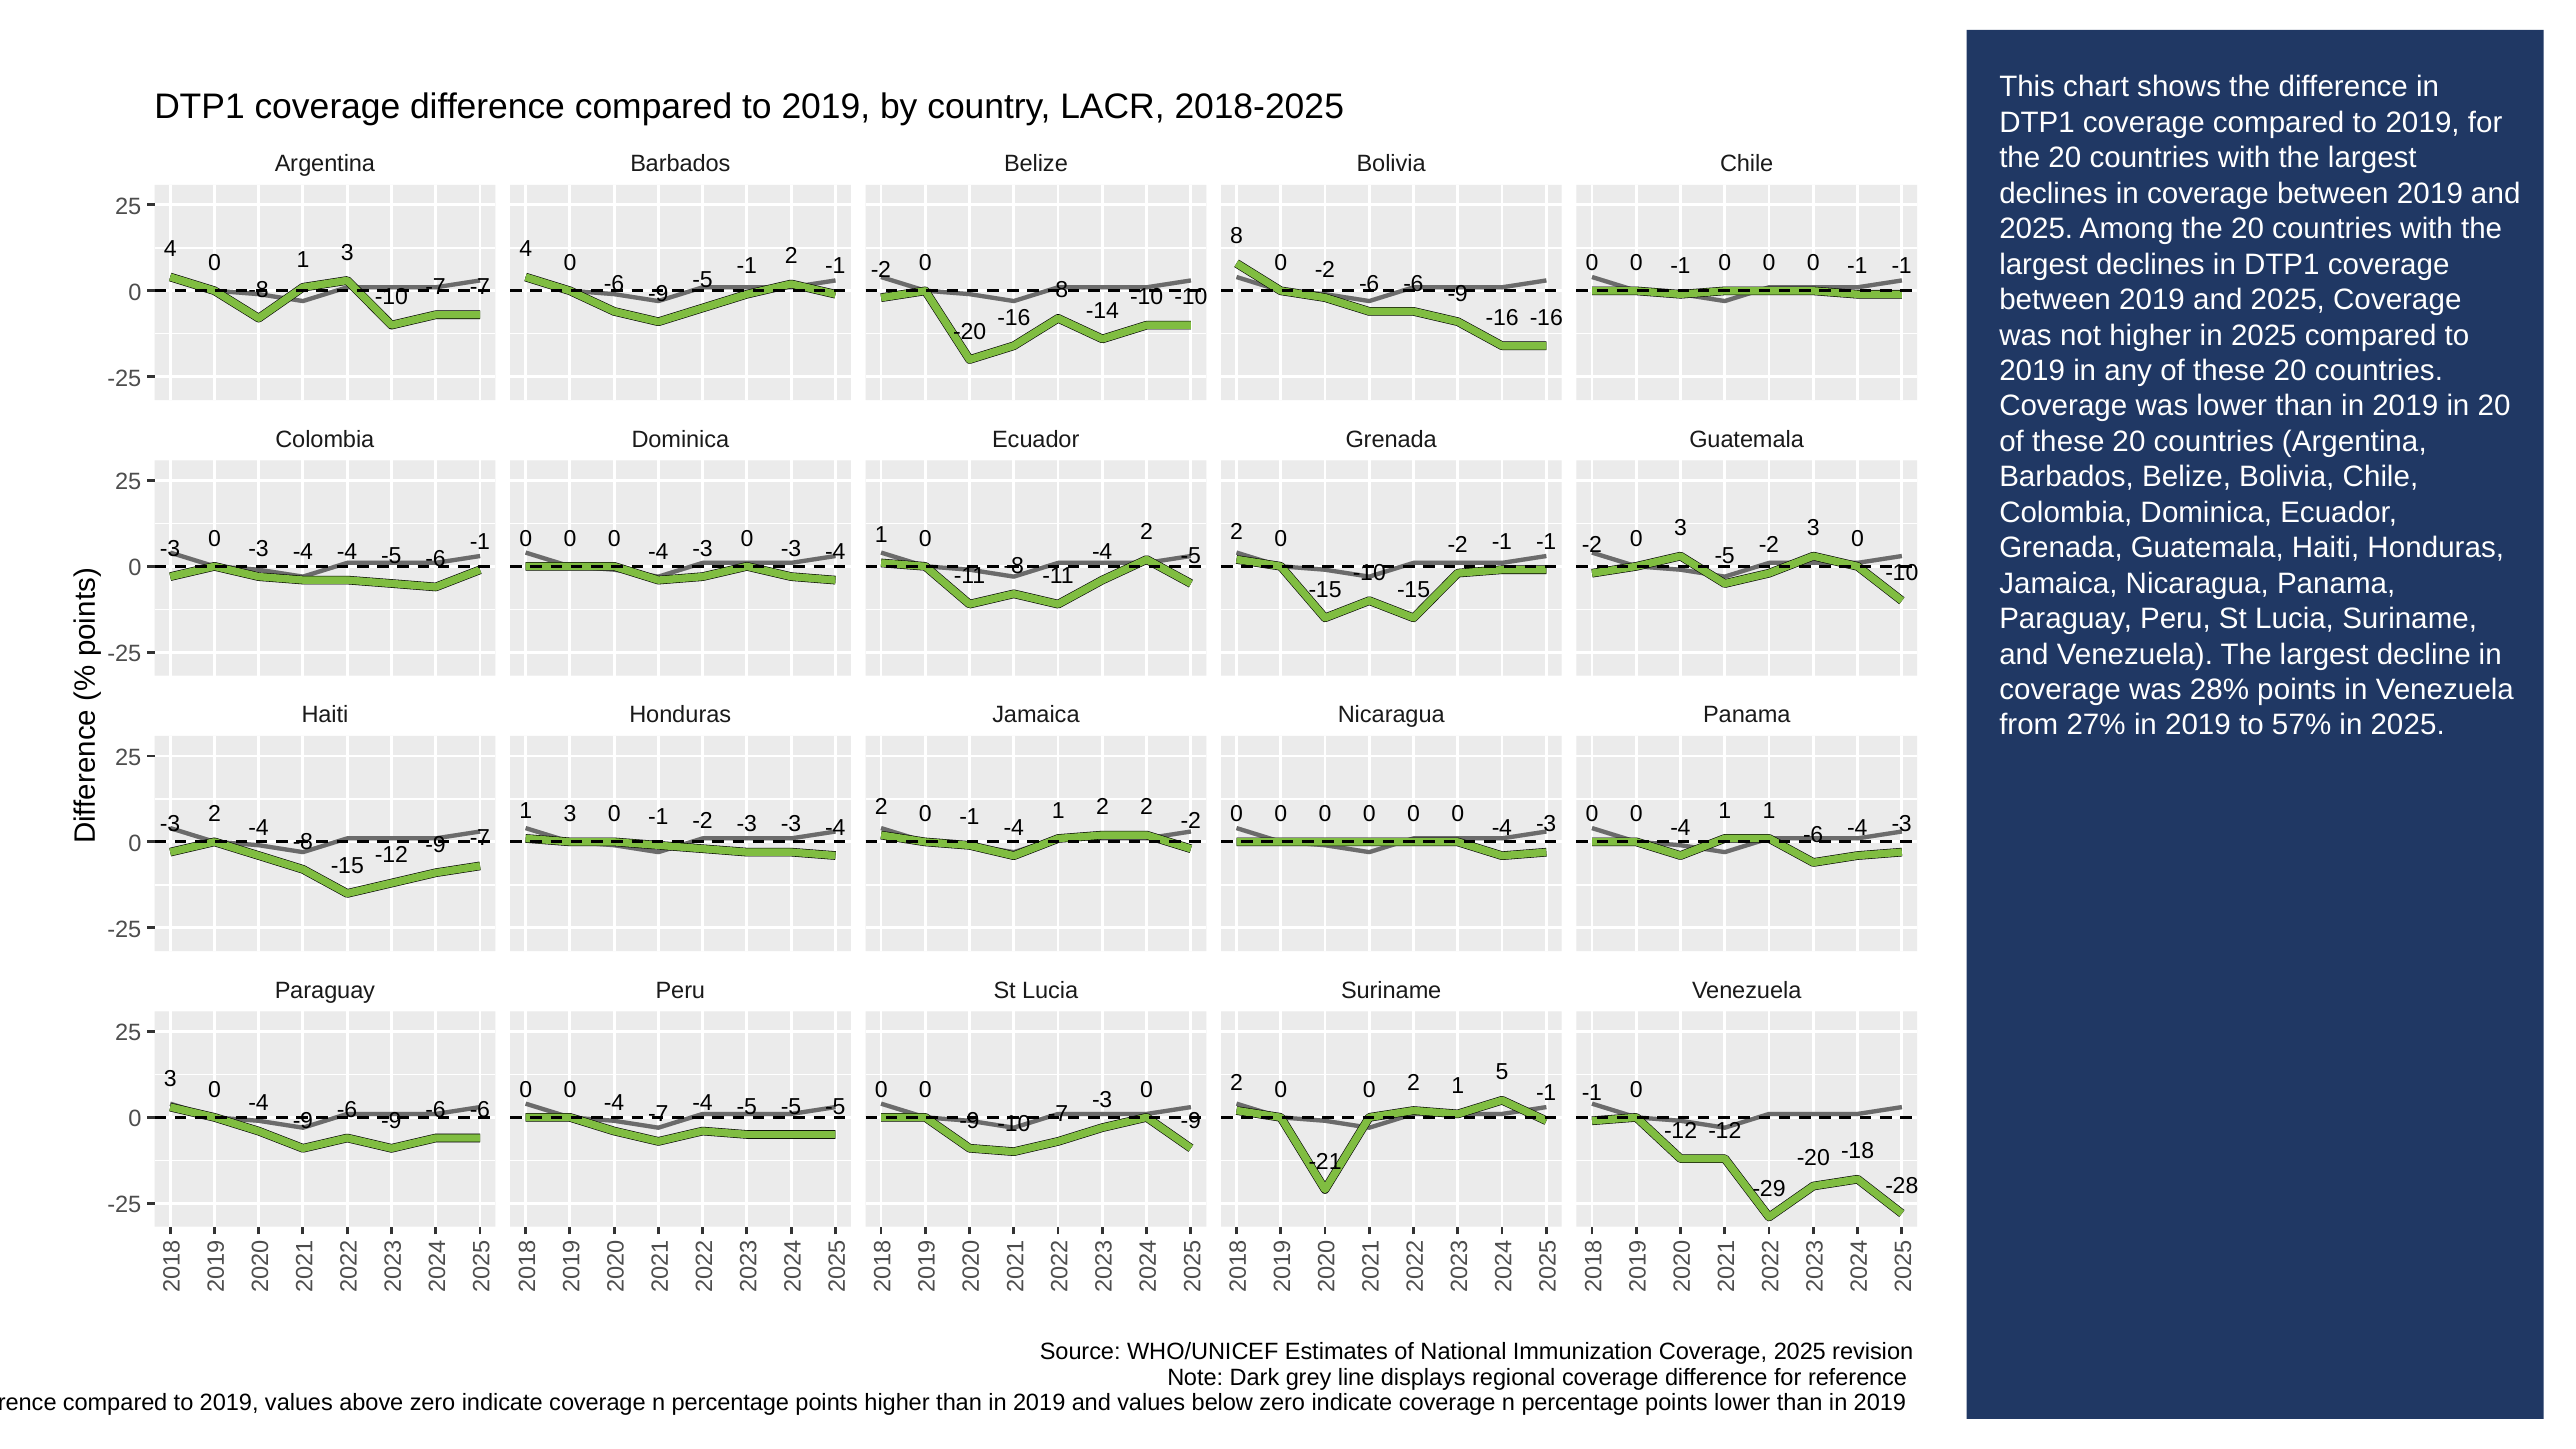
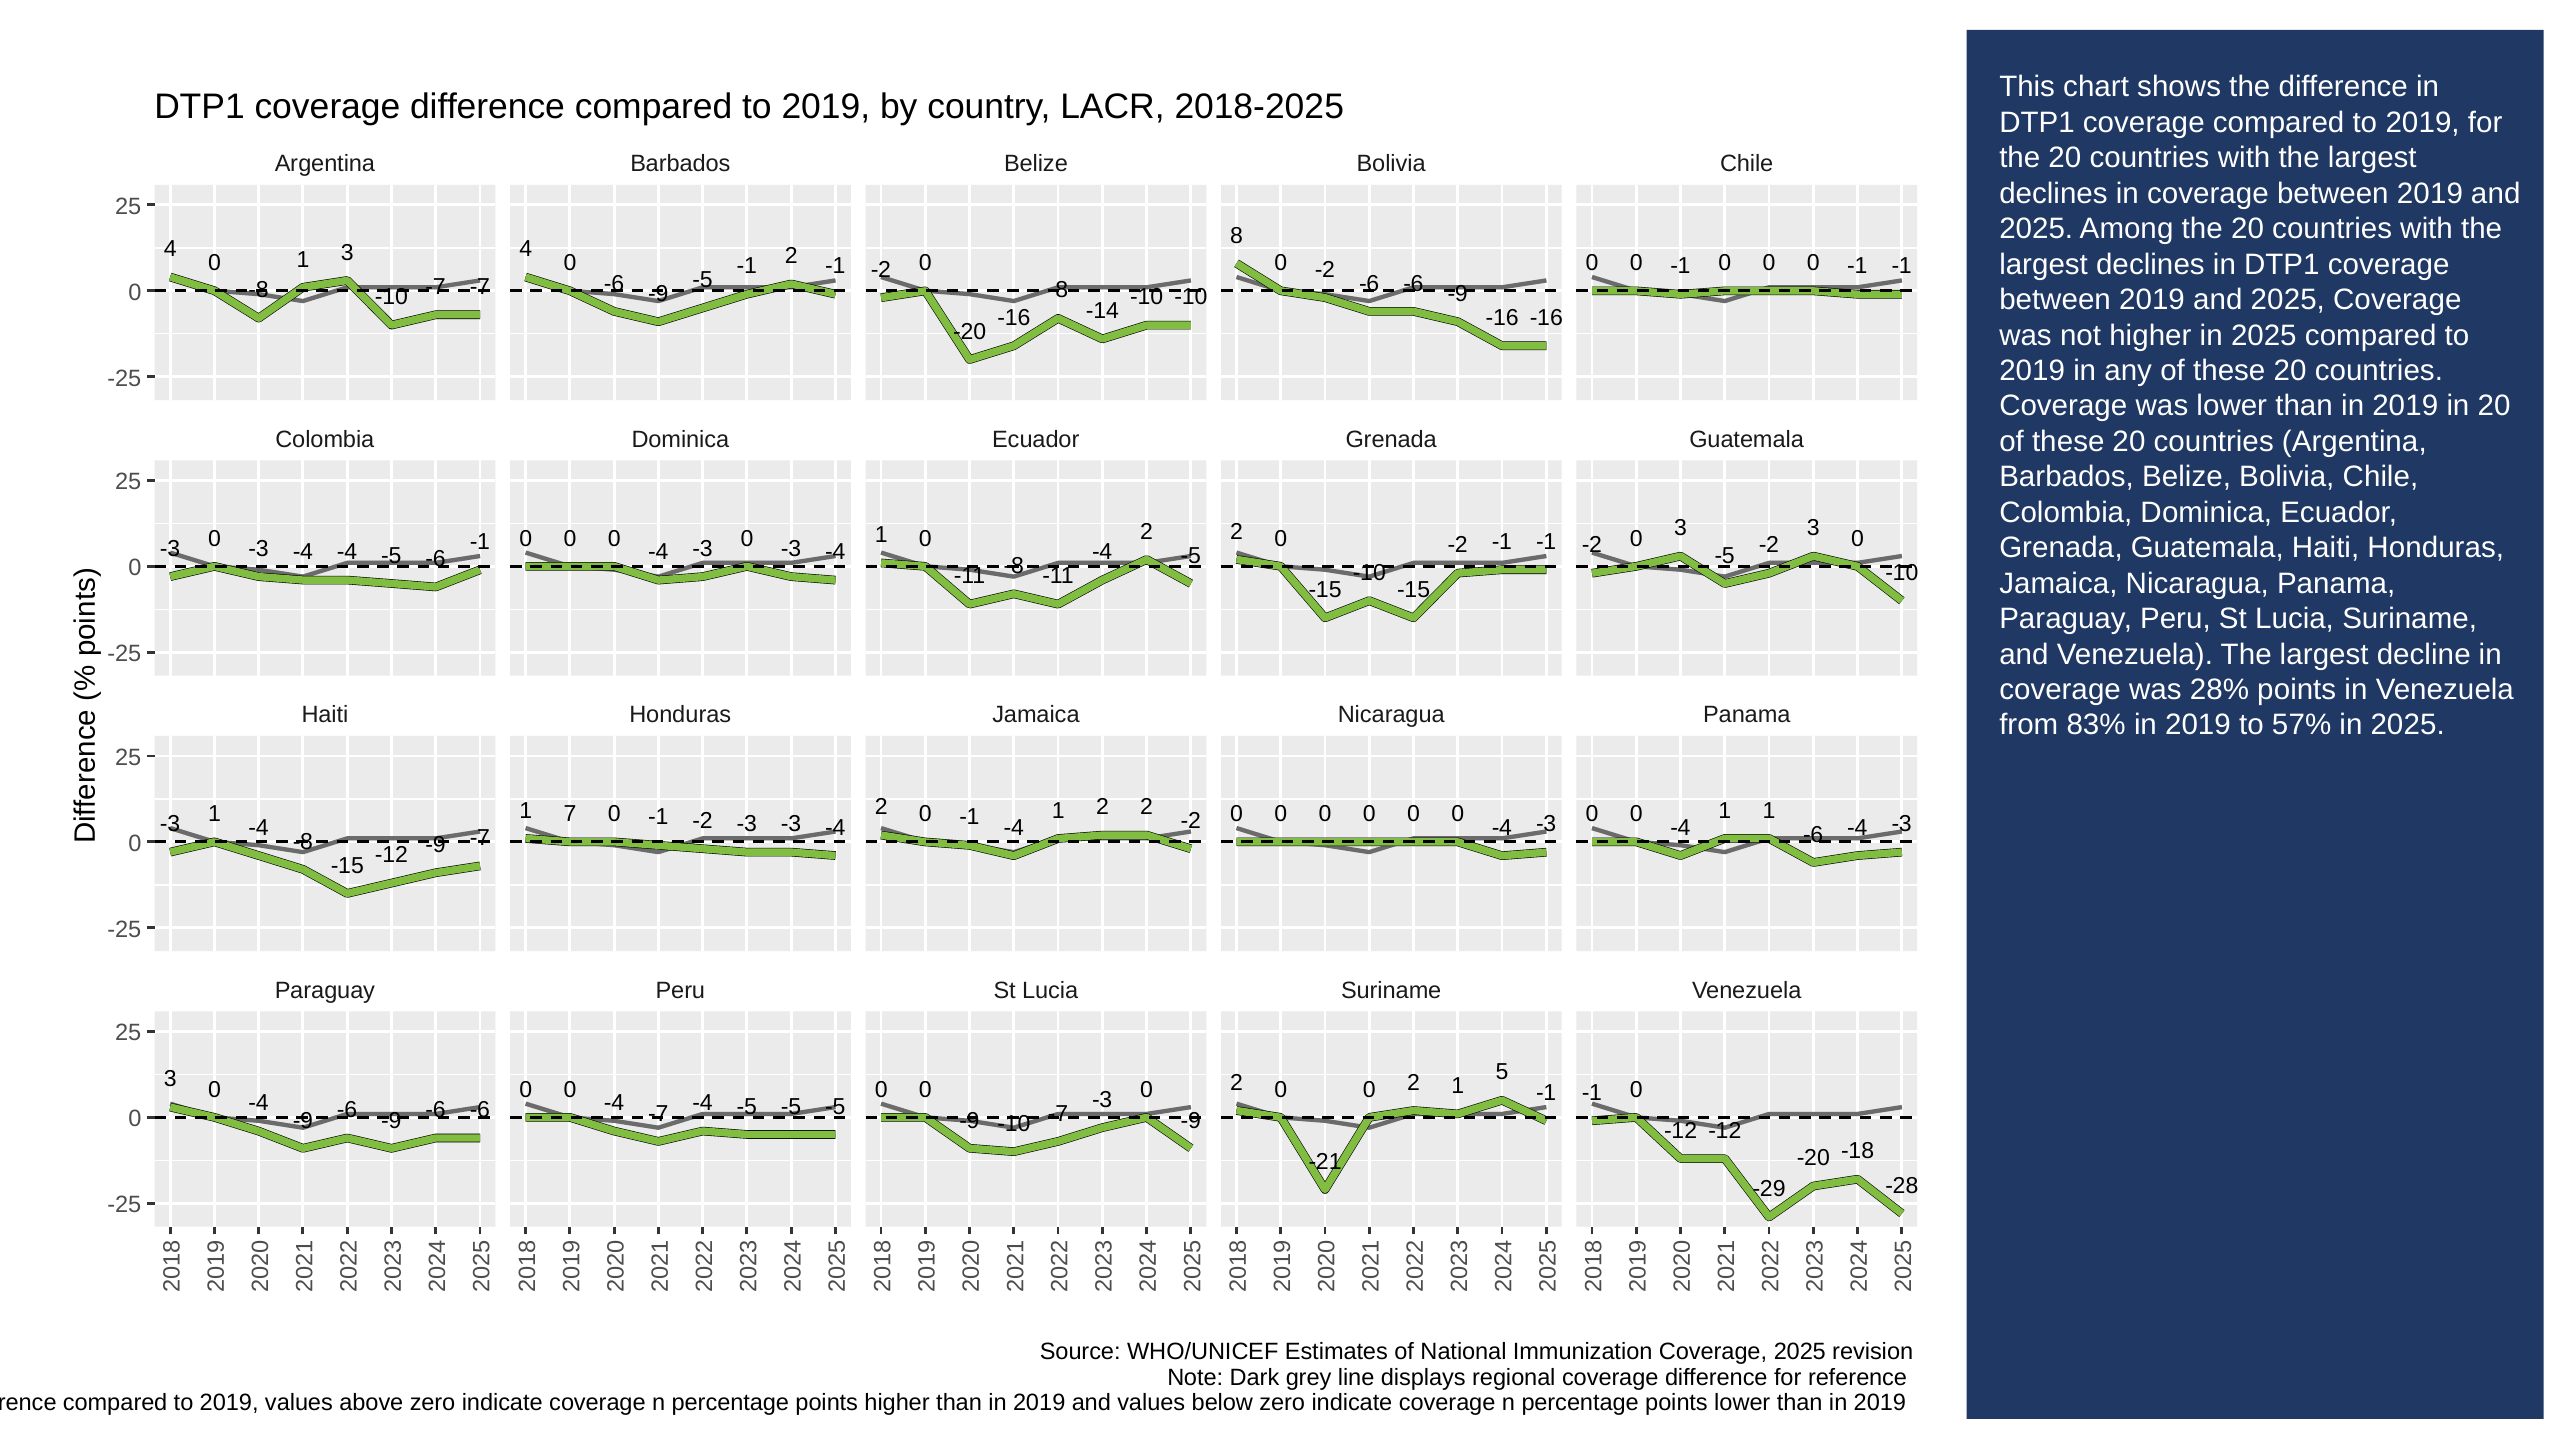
27%: 27% -> 83% (2096, 725)
3: 3 -> 7 (570, 814)
2: 2 -> 1 (215, 814)
